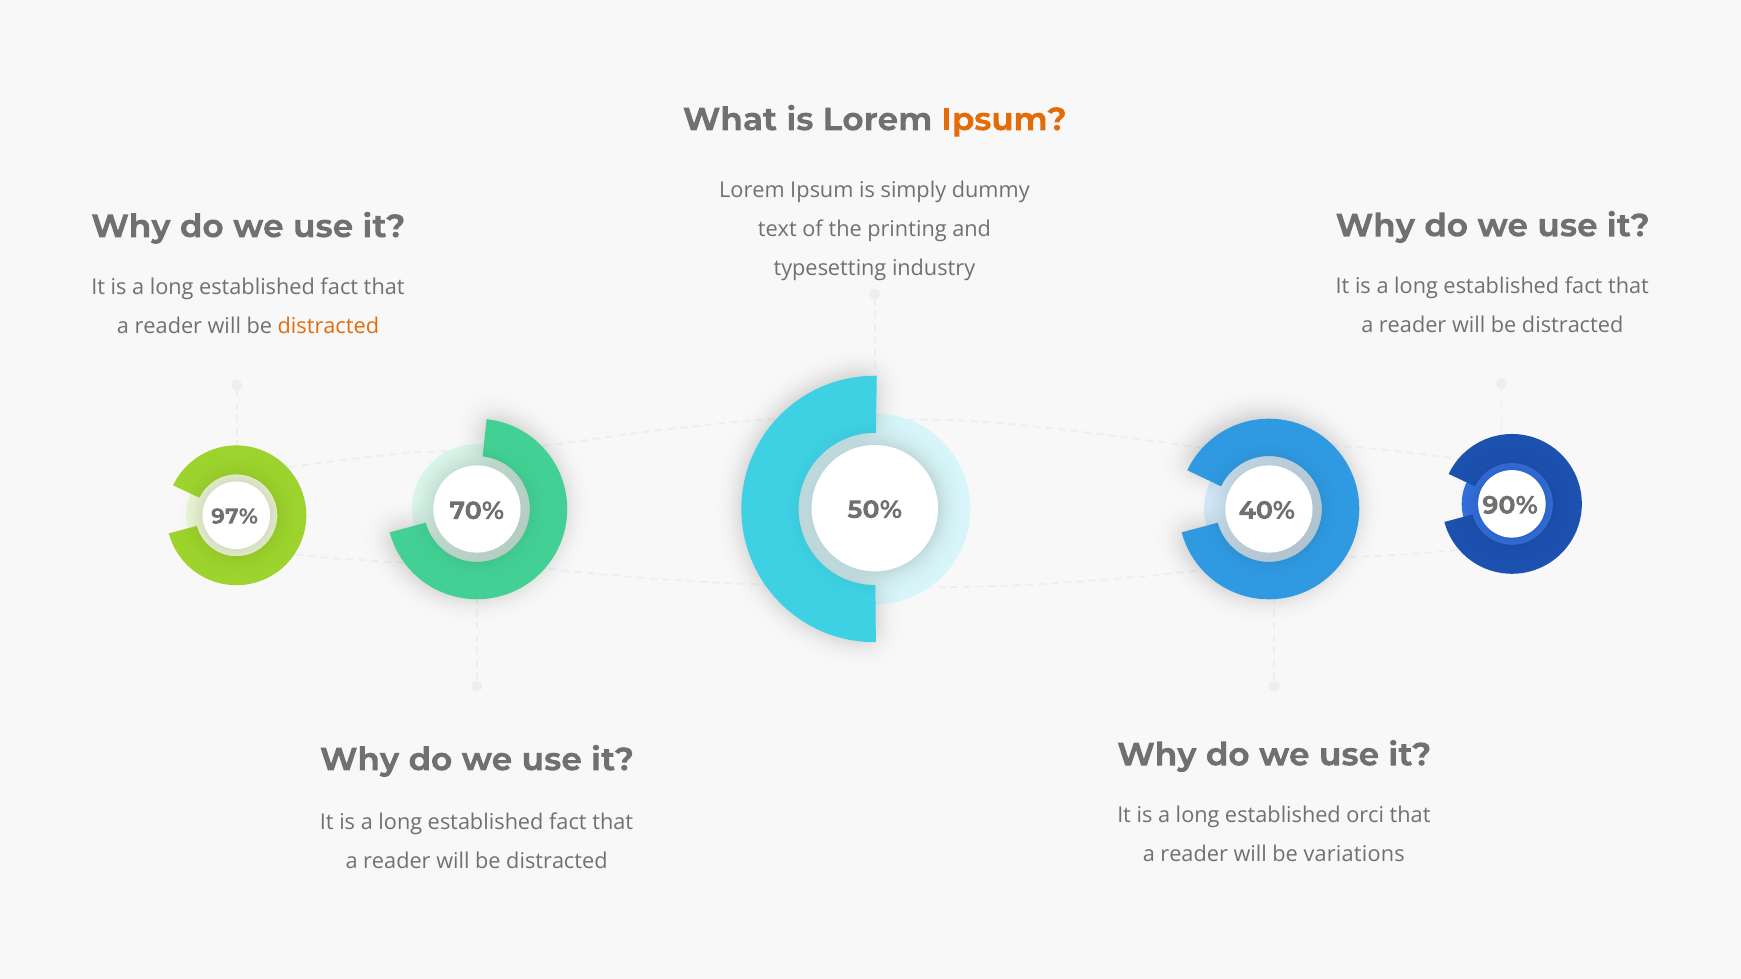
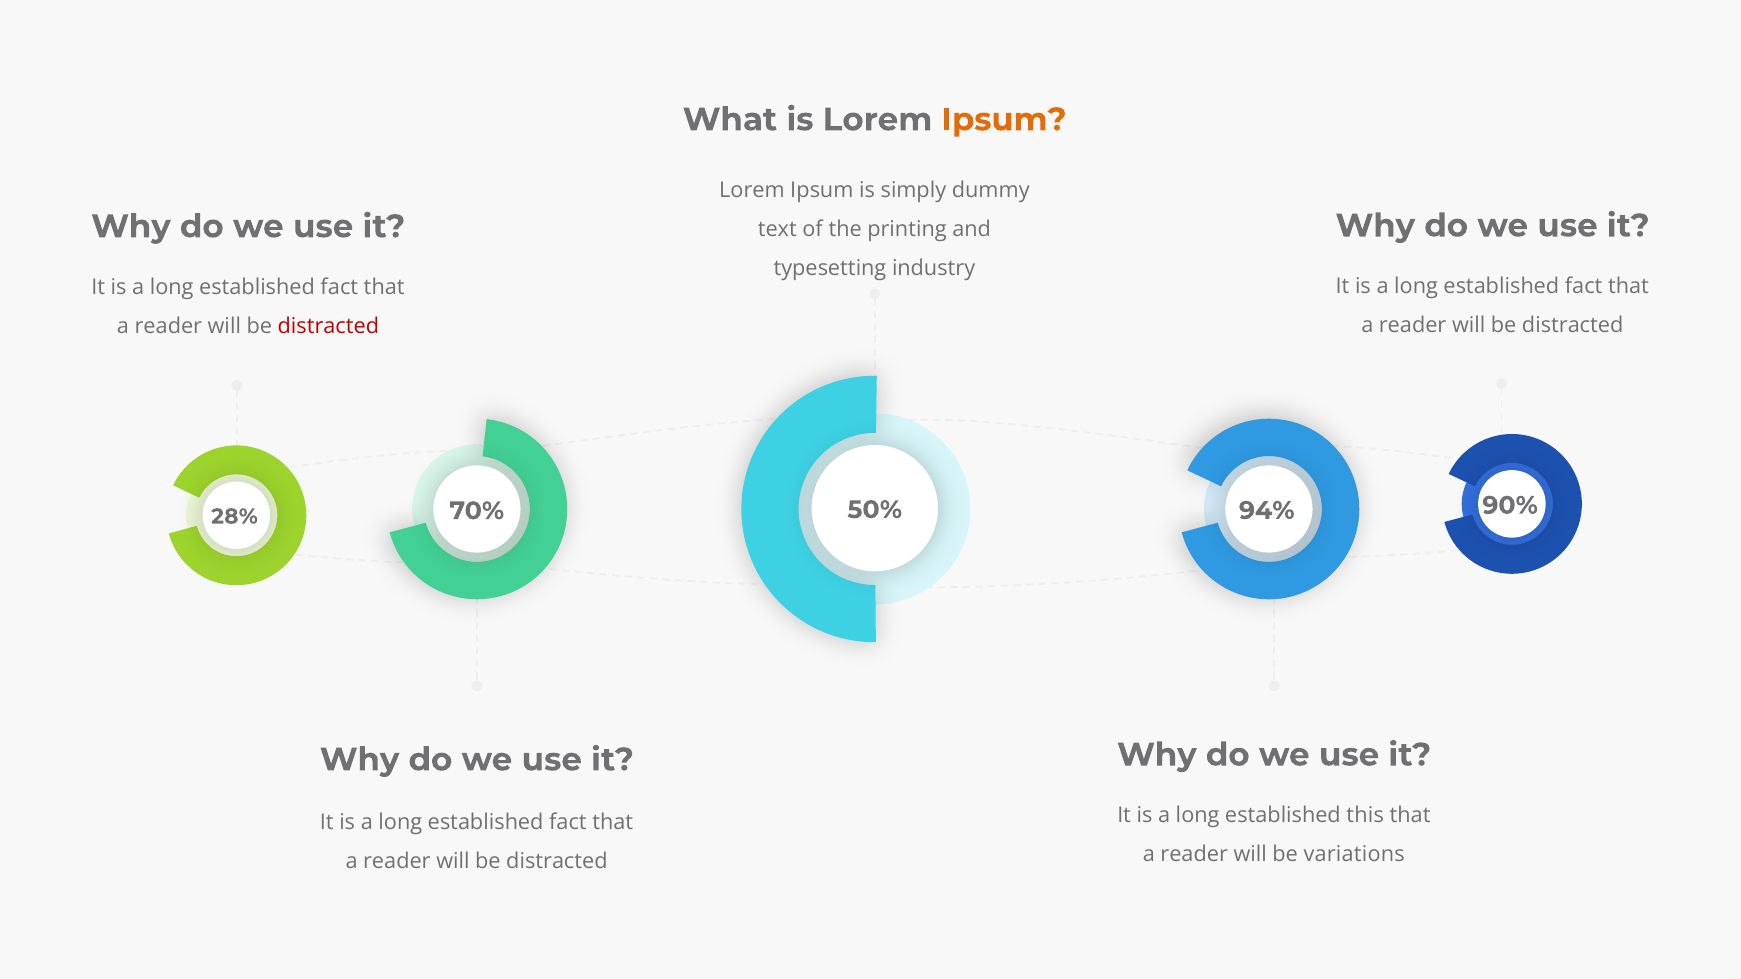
distracted colour: orange -> red (328, 326)
40%: 40% -> 94% (1267, 511)
97%: 97% -> 28% (234, 517)
orci: orci -> this (1365, 815)
